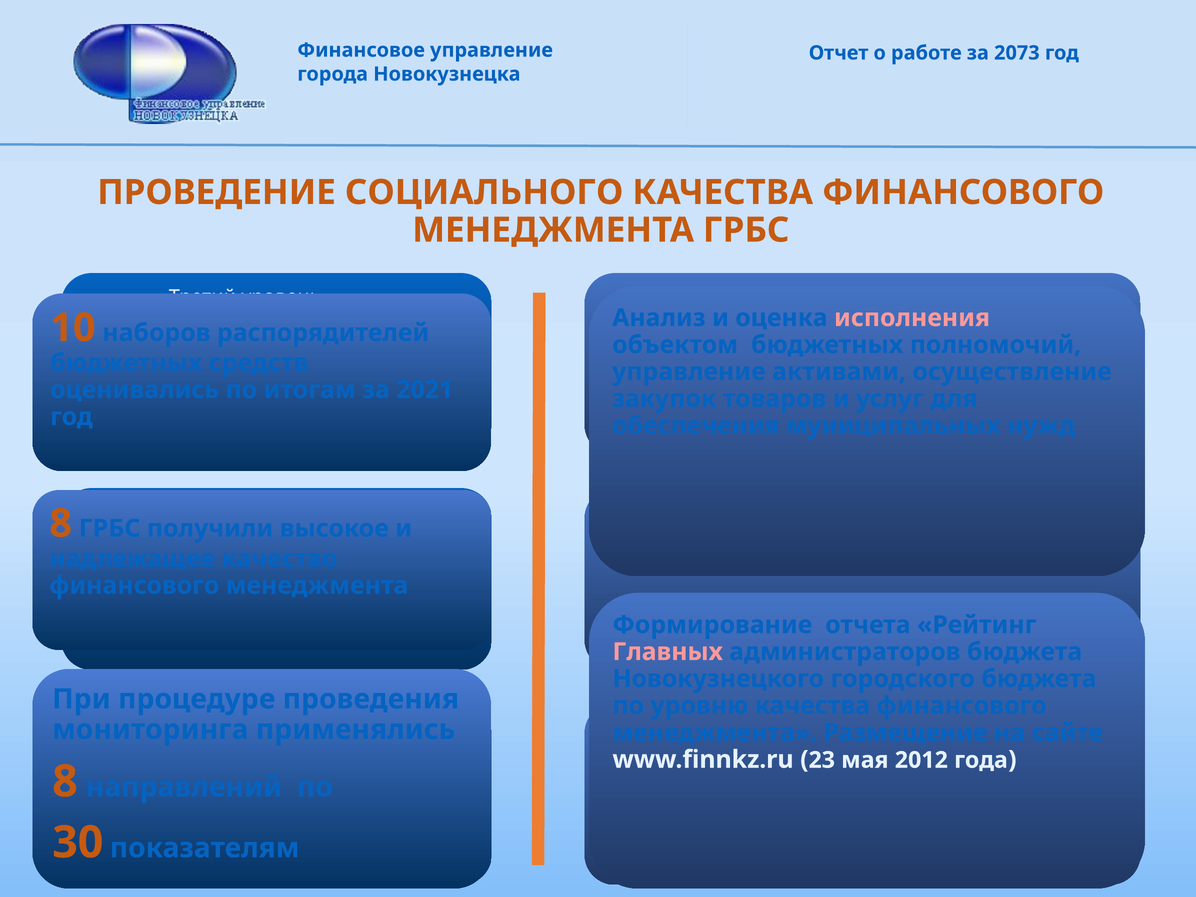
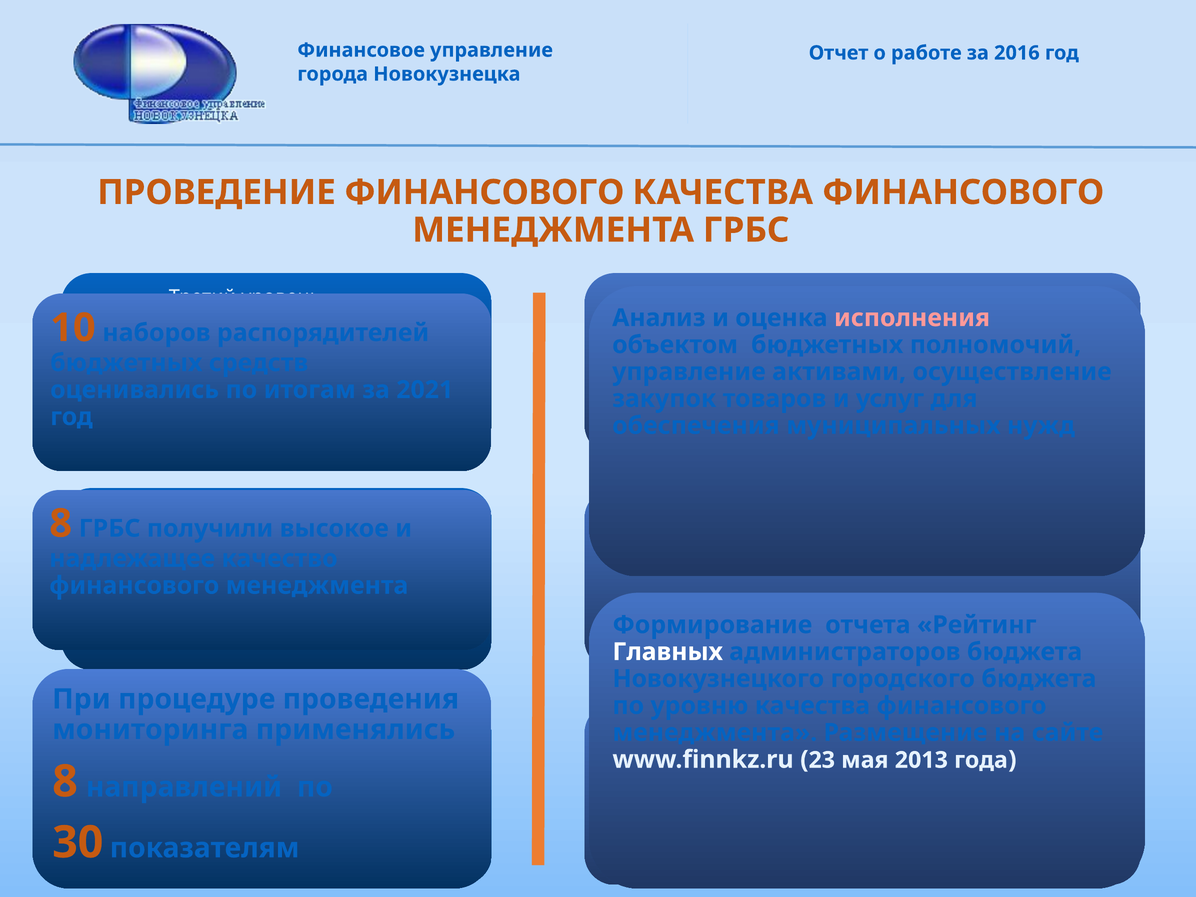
2073: 2073 -> 2016 (1017, 53)
ПРОВЕДЕНИЕ СОЦИАЛЬНОГО: СОЦИАЛЬНОГО -> ФИНАНСОВОГО (484, 192)
Главных colour: pink -> white (668, 652)
2012: 2012 -> 2013 (921, 760)
